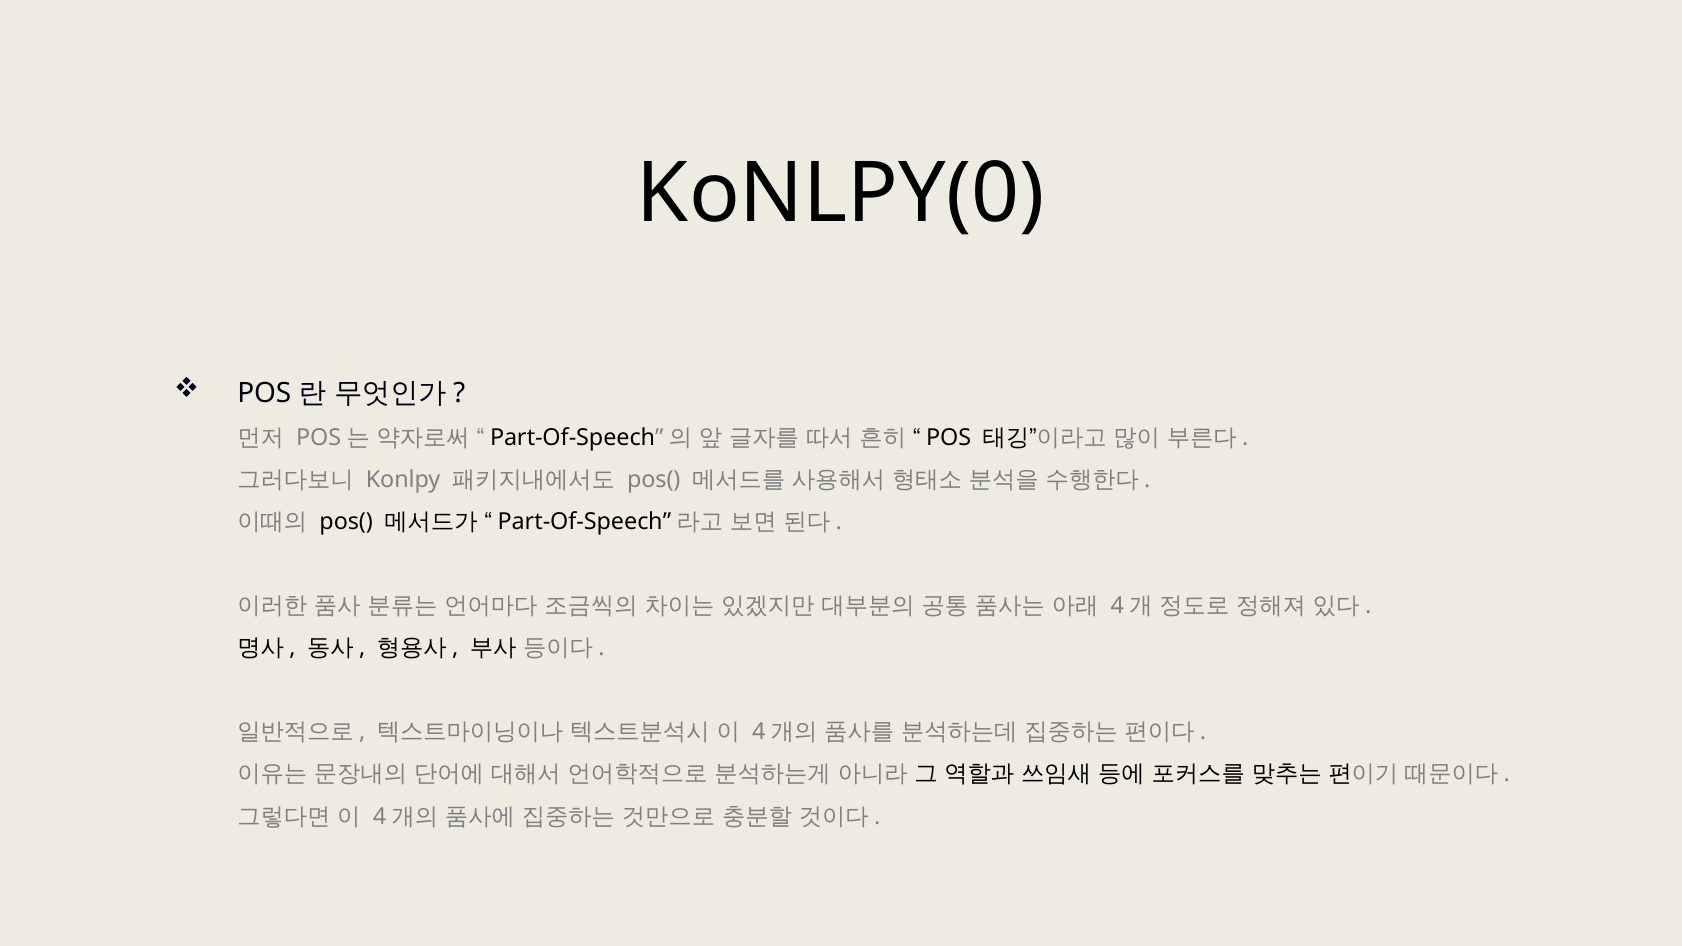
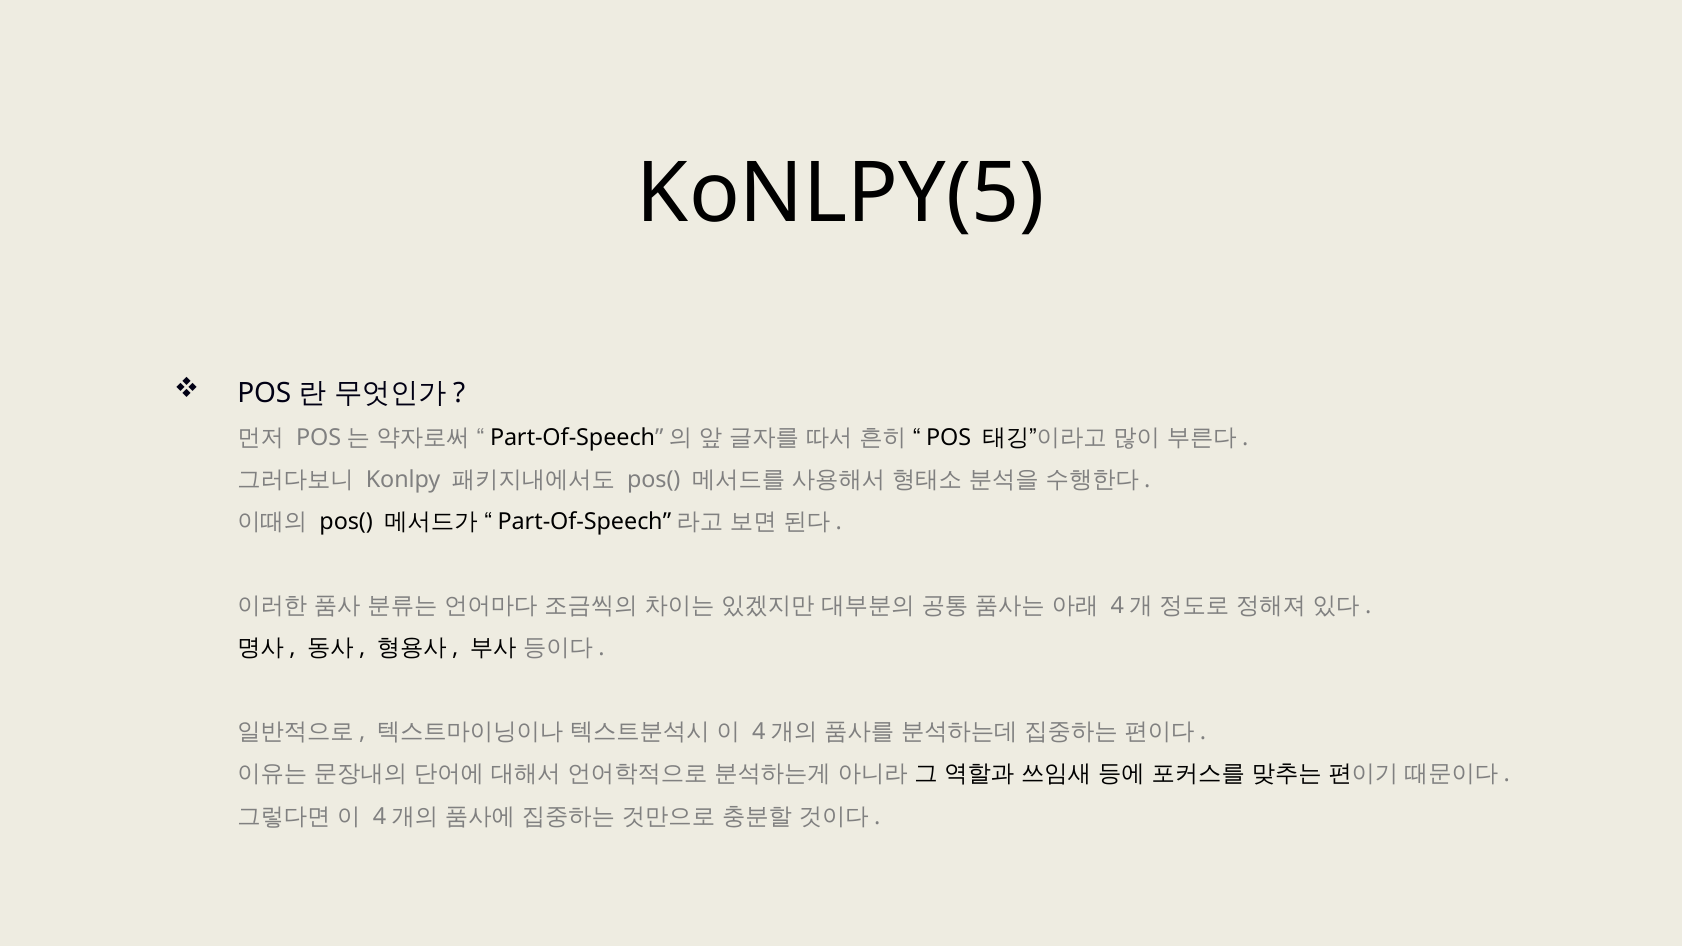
KoNLPY(0: KoNLPY(0 -> KoNLPY(5 (841, 194)
